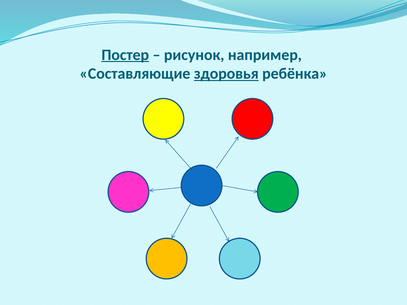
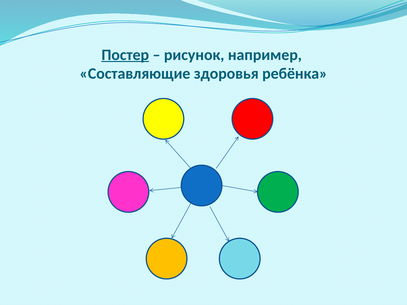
здоровья underline: present -> none (226, 74)
